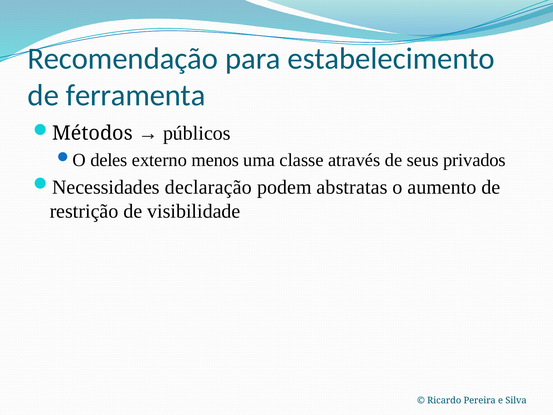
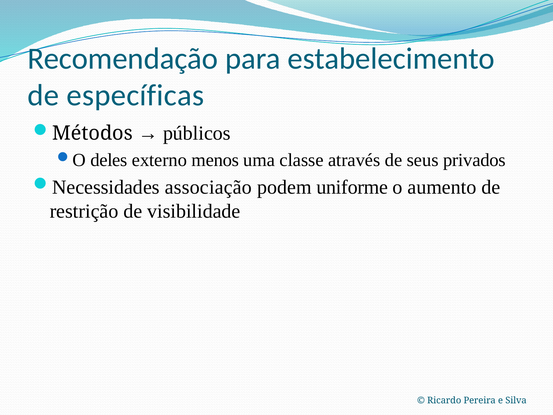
ferramenta: ferramenta -> específicas (135, 95)
declaração: declaração -> associação (208, 187)
abstratas: abstratas -> uniforme (352, 187)
